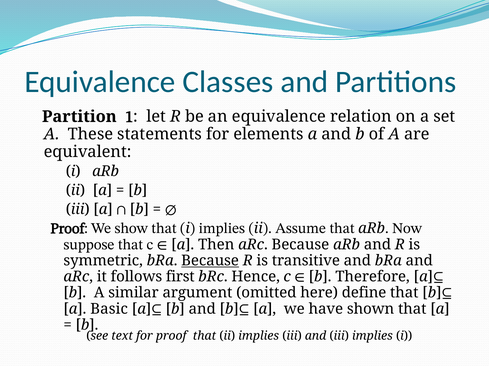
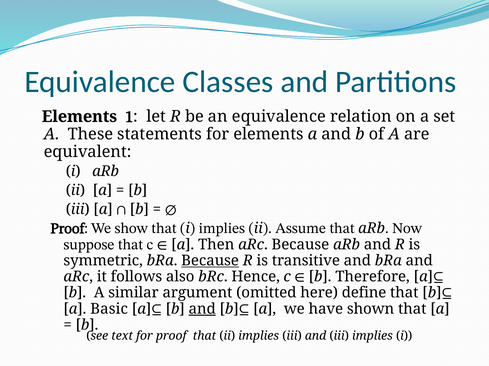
Partition: Partition -> Elements (79, 117)
first: first -> also (180, 277)
and underline: none -> present (202, 309)
